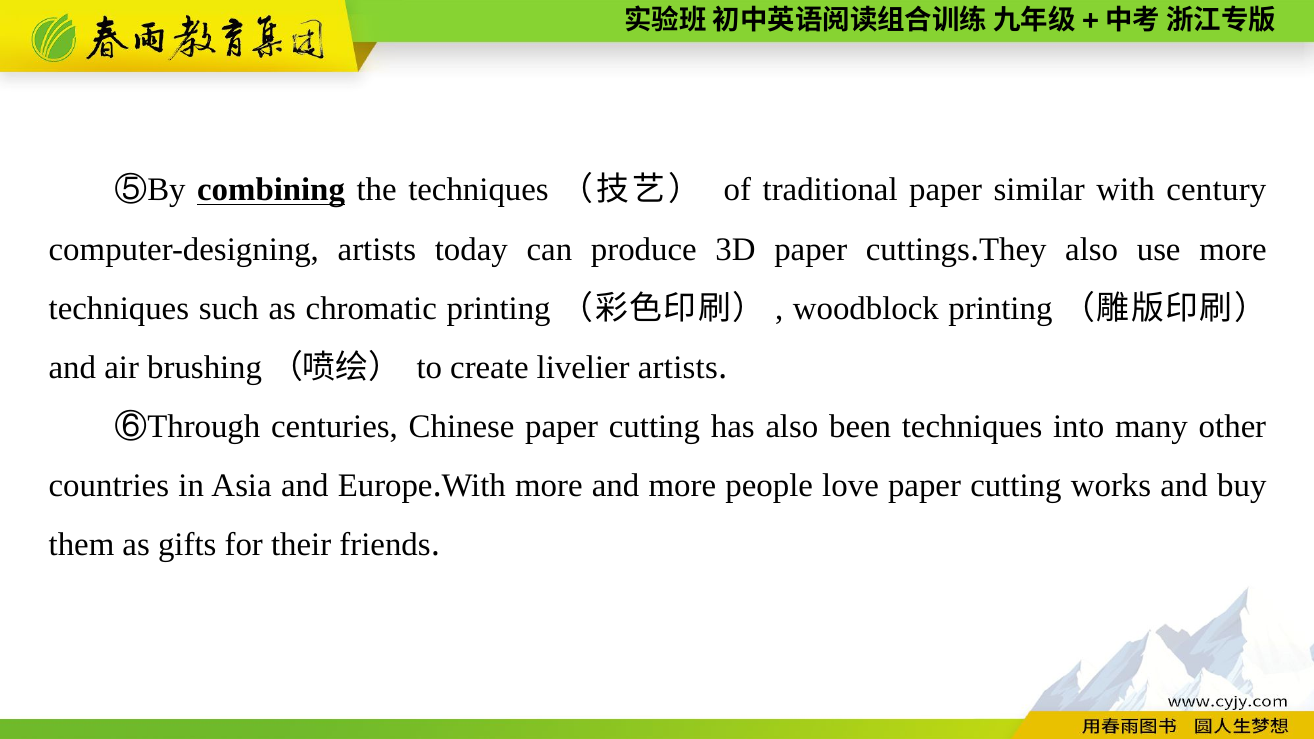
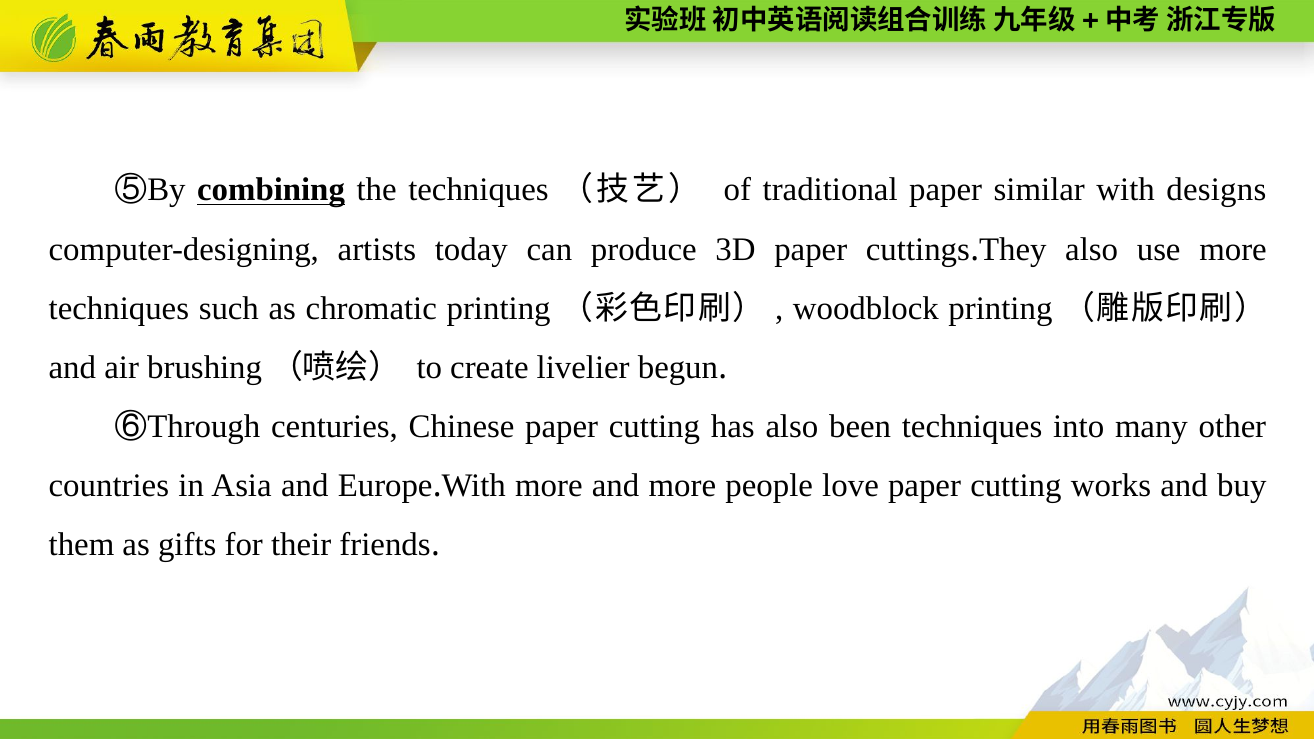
century: century -> designs (1216, 190)
livelier artists: artists -> begun (678, 368)
